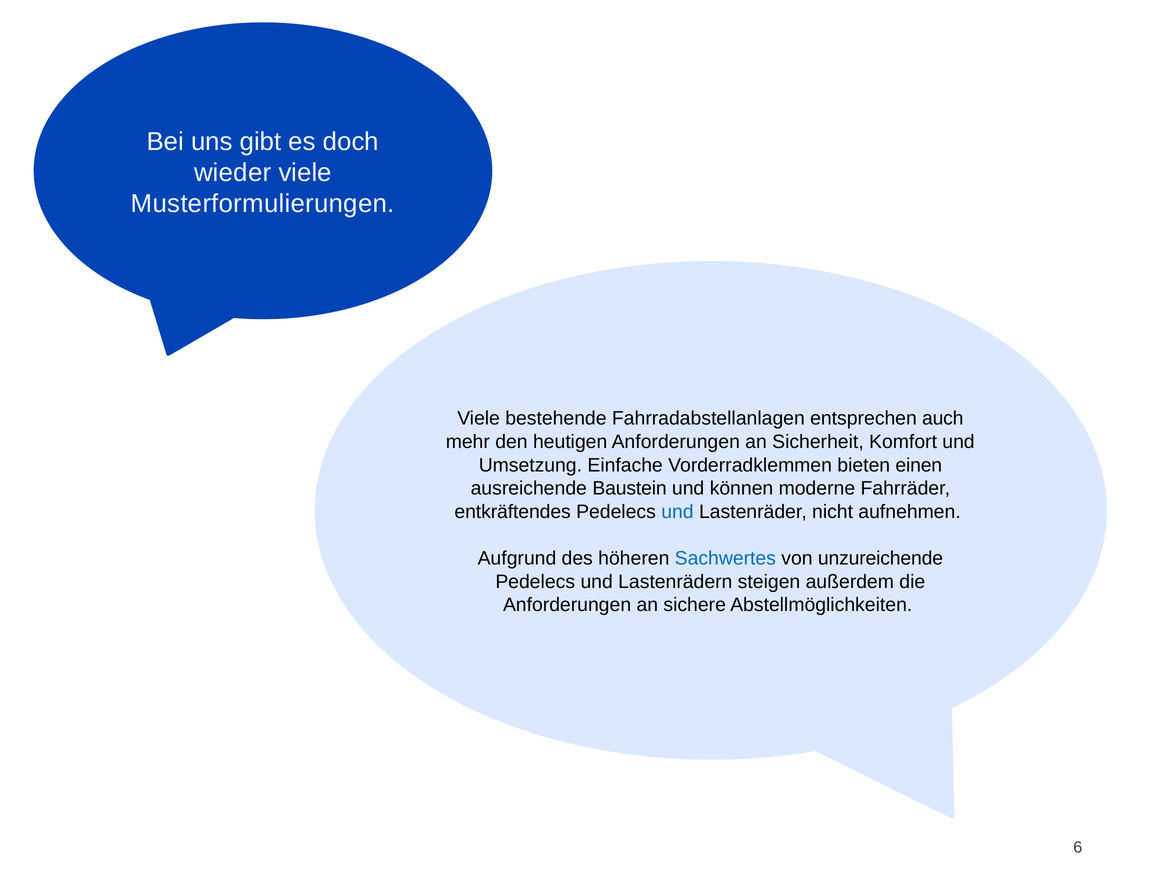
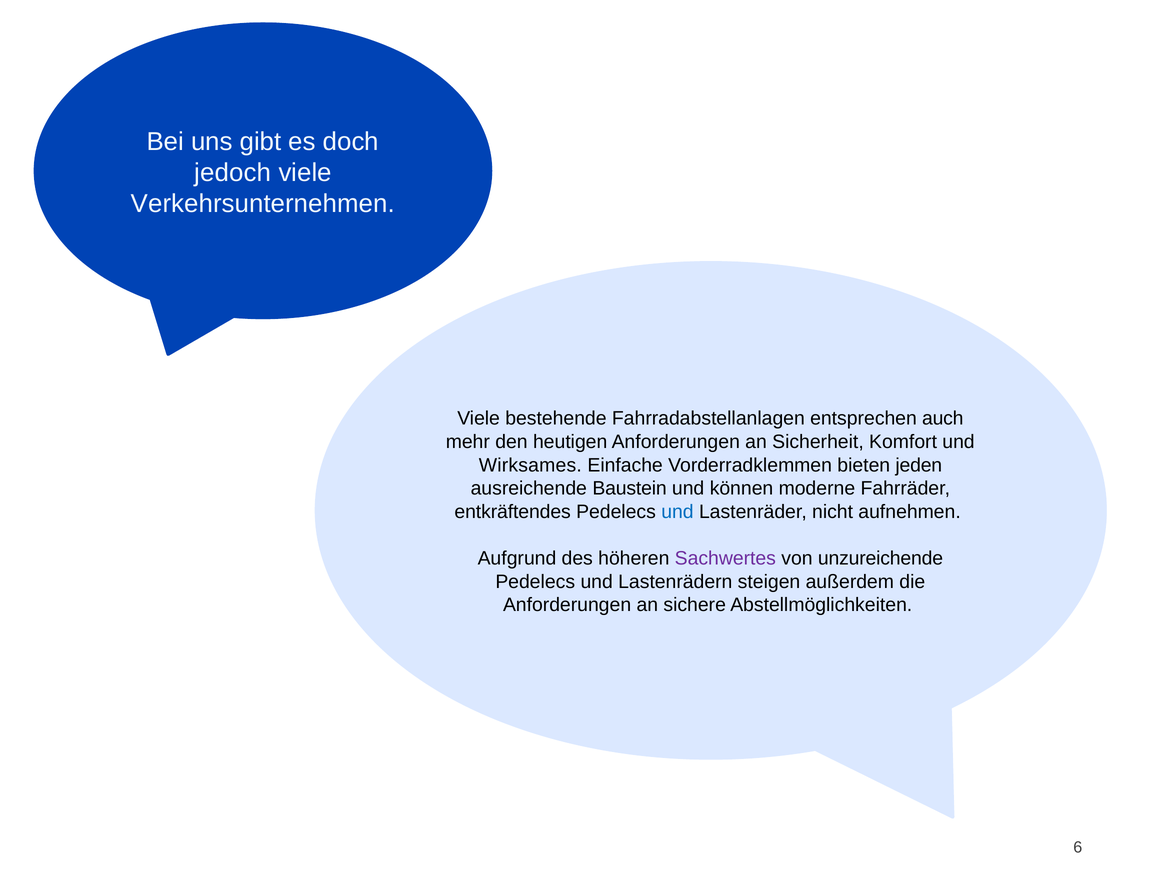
wieder: wieder -> jedoch (233, 173)
Musterformulierungen: Musterformulierungen -> Verkehrsunternehmen (263, 204)
Umsetzung: Umsetzung -> Wirksames (530, 465)
einen: einen -> jeden (919, 465)
Sachwertes colour: blue -> purple (725, 558)
